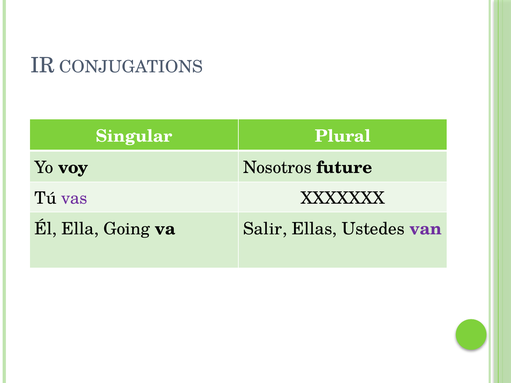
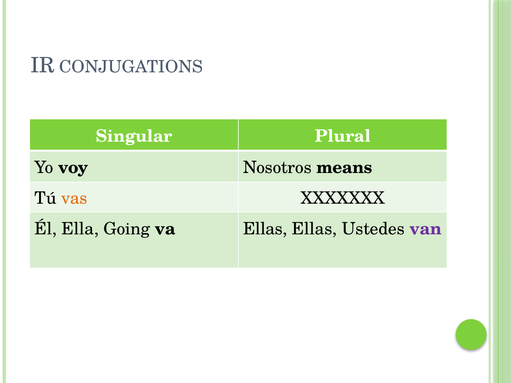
future: future -> means (344, 168)
vas colour: purple -> orange (74, 198)
va Salir: Salir -> Ellas (265, 229)
